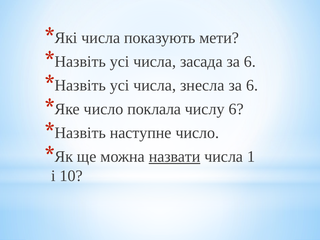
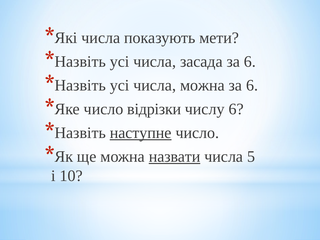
числа знесла: знесла -> можна (202, 85)
поклала: поклала -> відрізки (154, 109)
наступне underline: none -> present (141, 133)
1: 1 -> 5 (251, 157)
